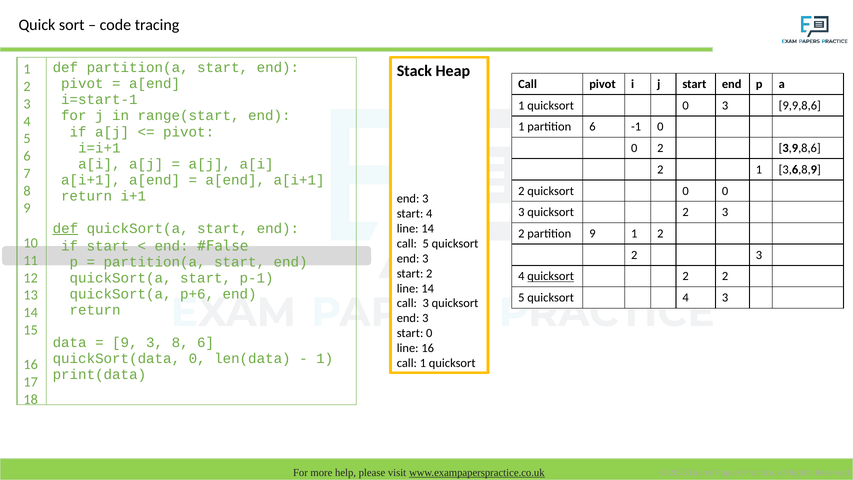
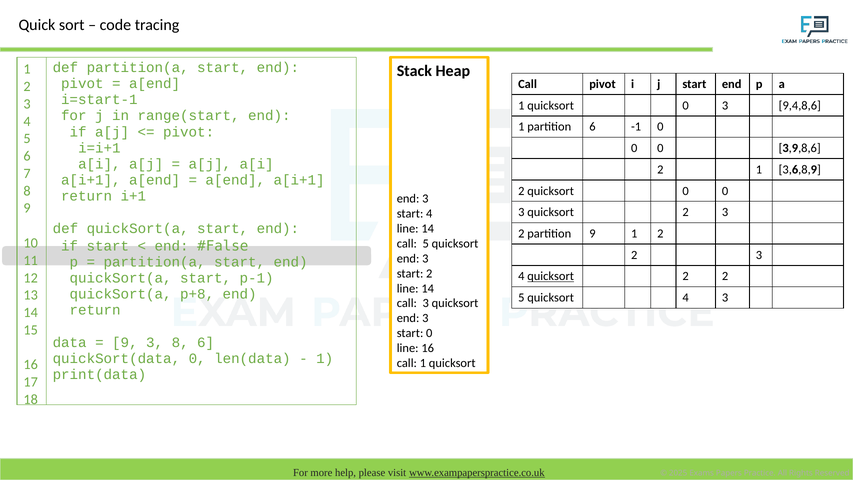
9,9,8,6: 9,9,8,6 -> 9,4,8,6 (800, 105)
2: 2 -> 0 (660, 148)
def underline: present -> none (65, 228)
p+6: p+6 -> p+8 (197, 294)
